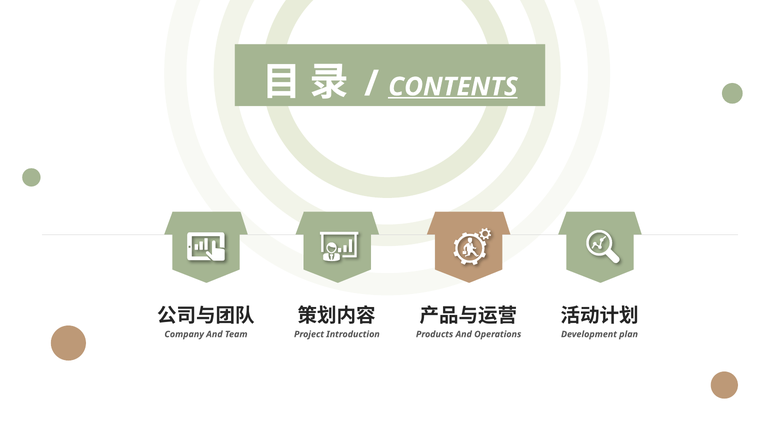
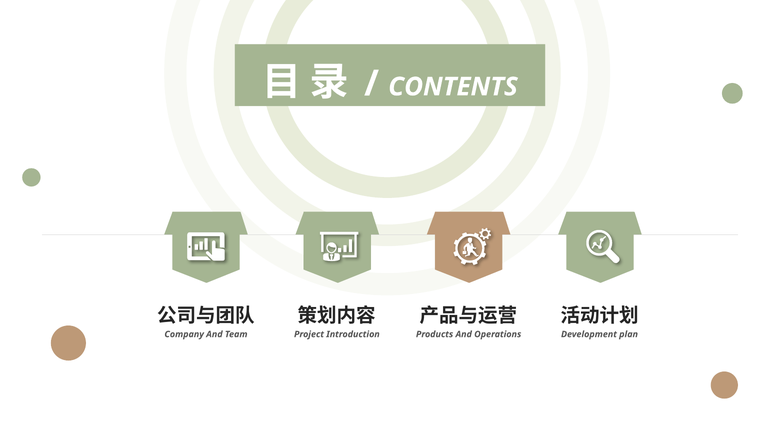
CONTENTS underline: present -> none (453, 87)
